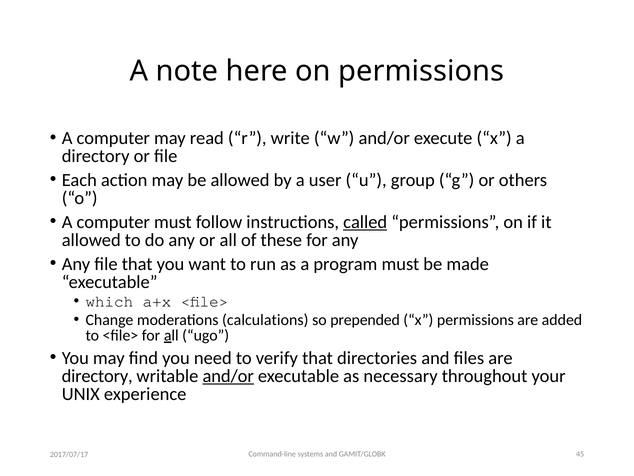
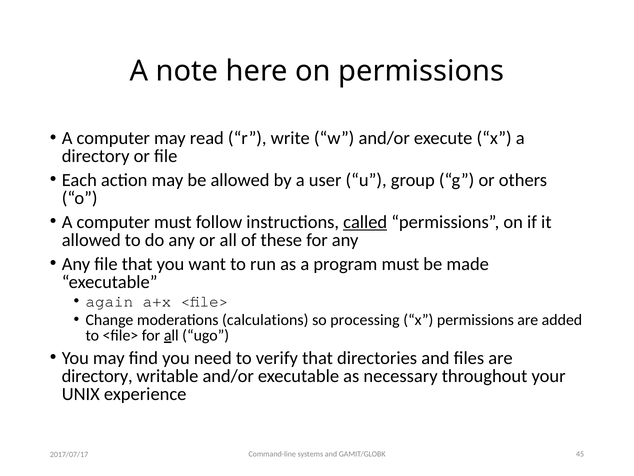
which: which -> again (109, 301)
prepended: prepended -> processing (365, 320)
and/or underline: present -> none (228, 376)
